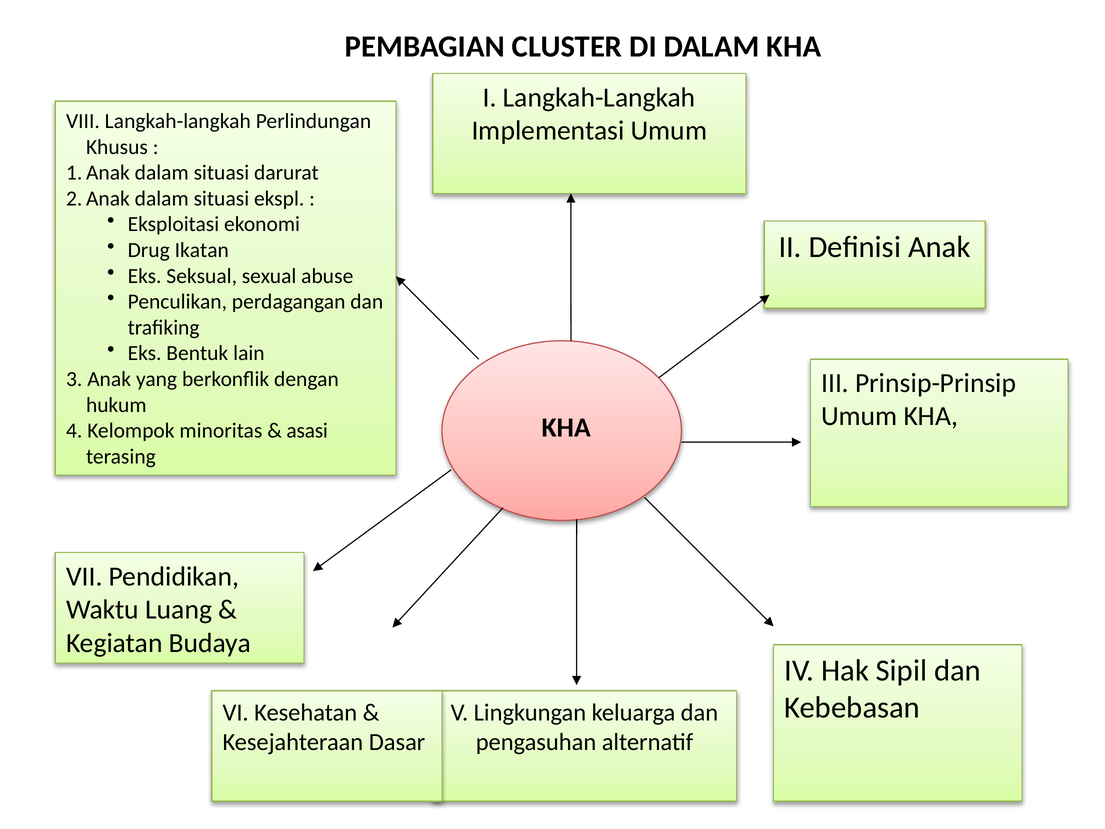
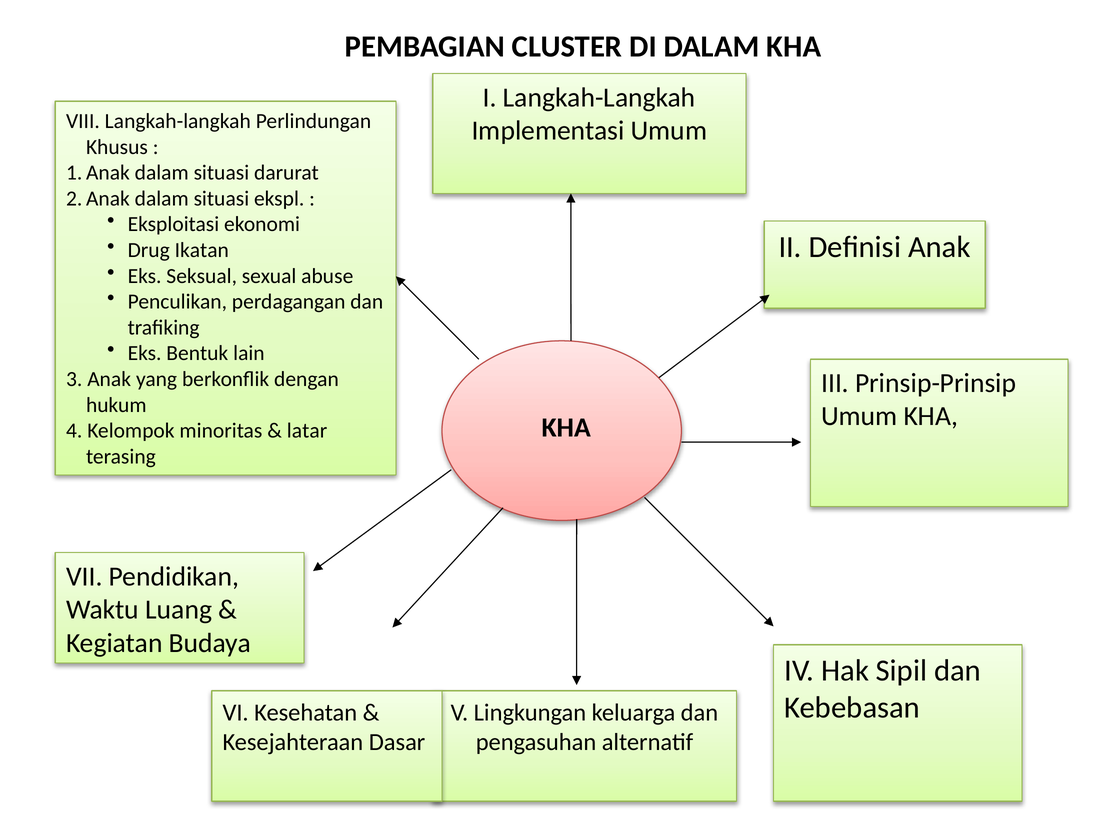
asasi: asasi -> latar (307, 431)
